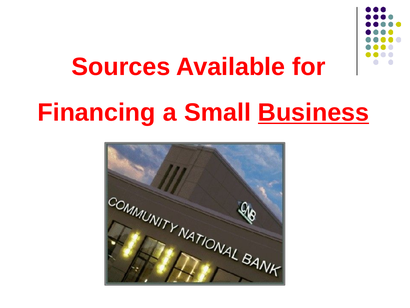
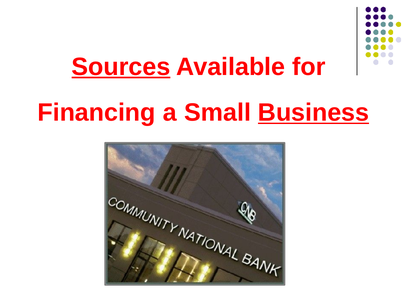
Sources underline: none -> present (121, 67)
